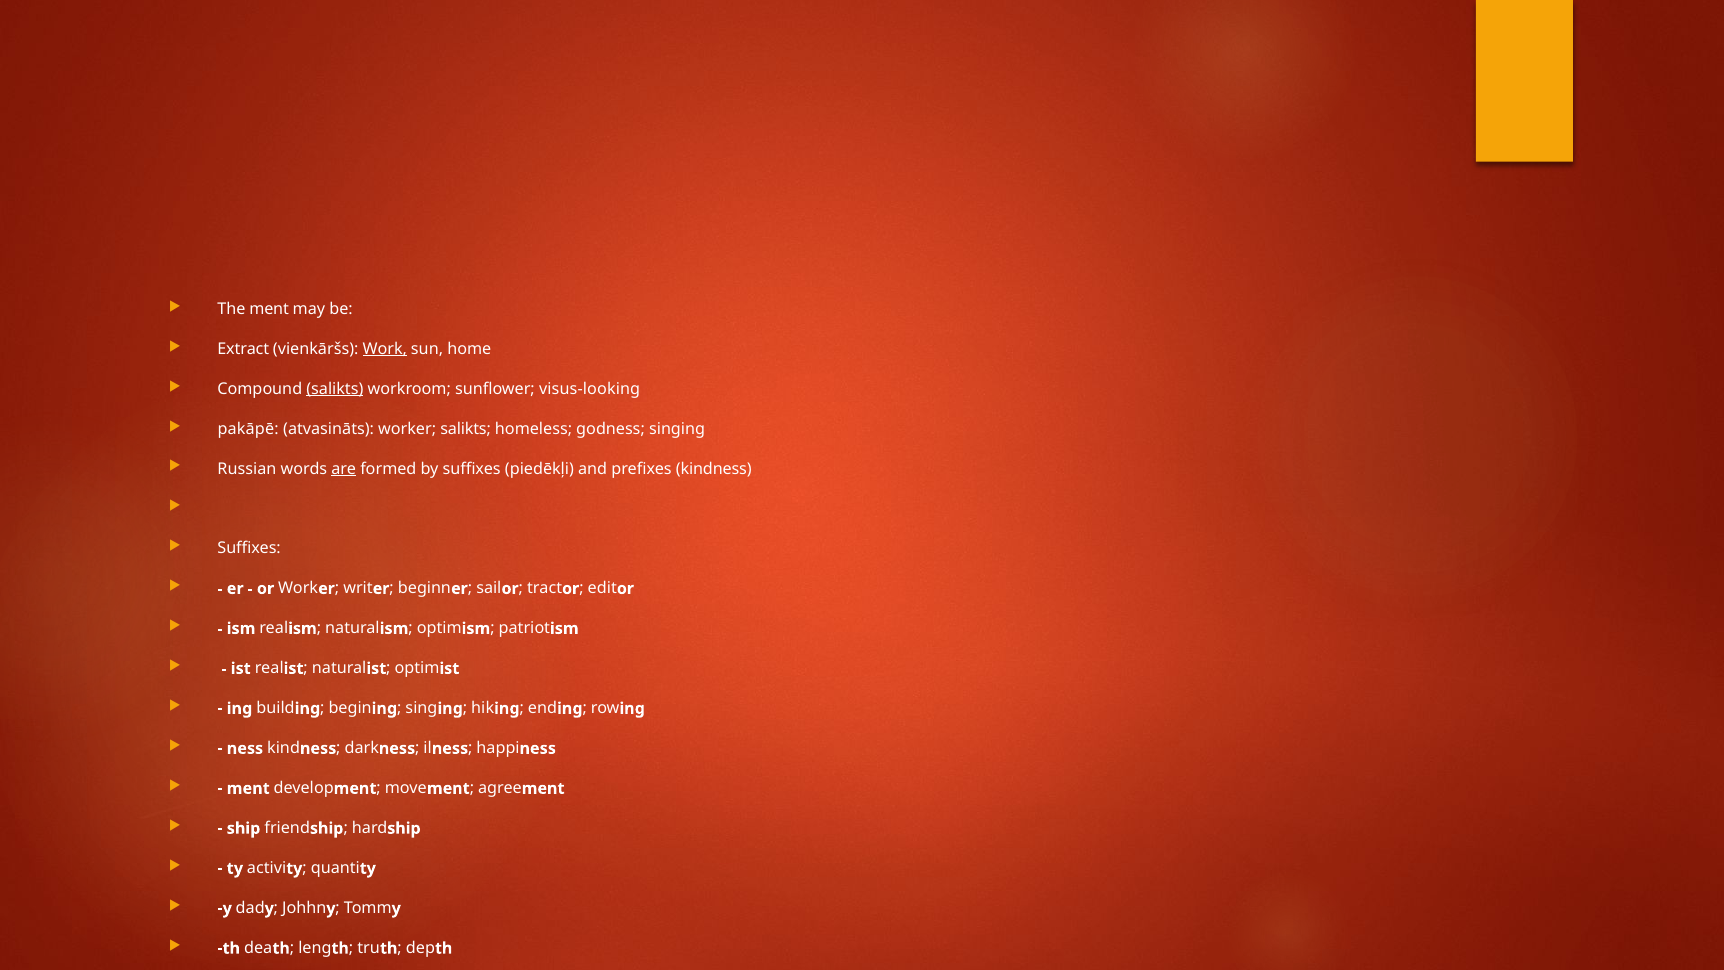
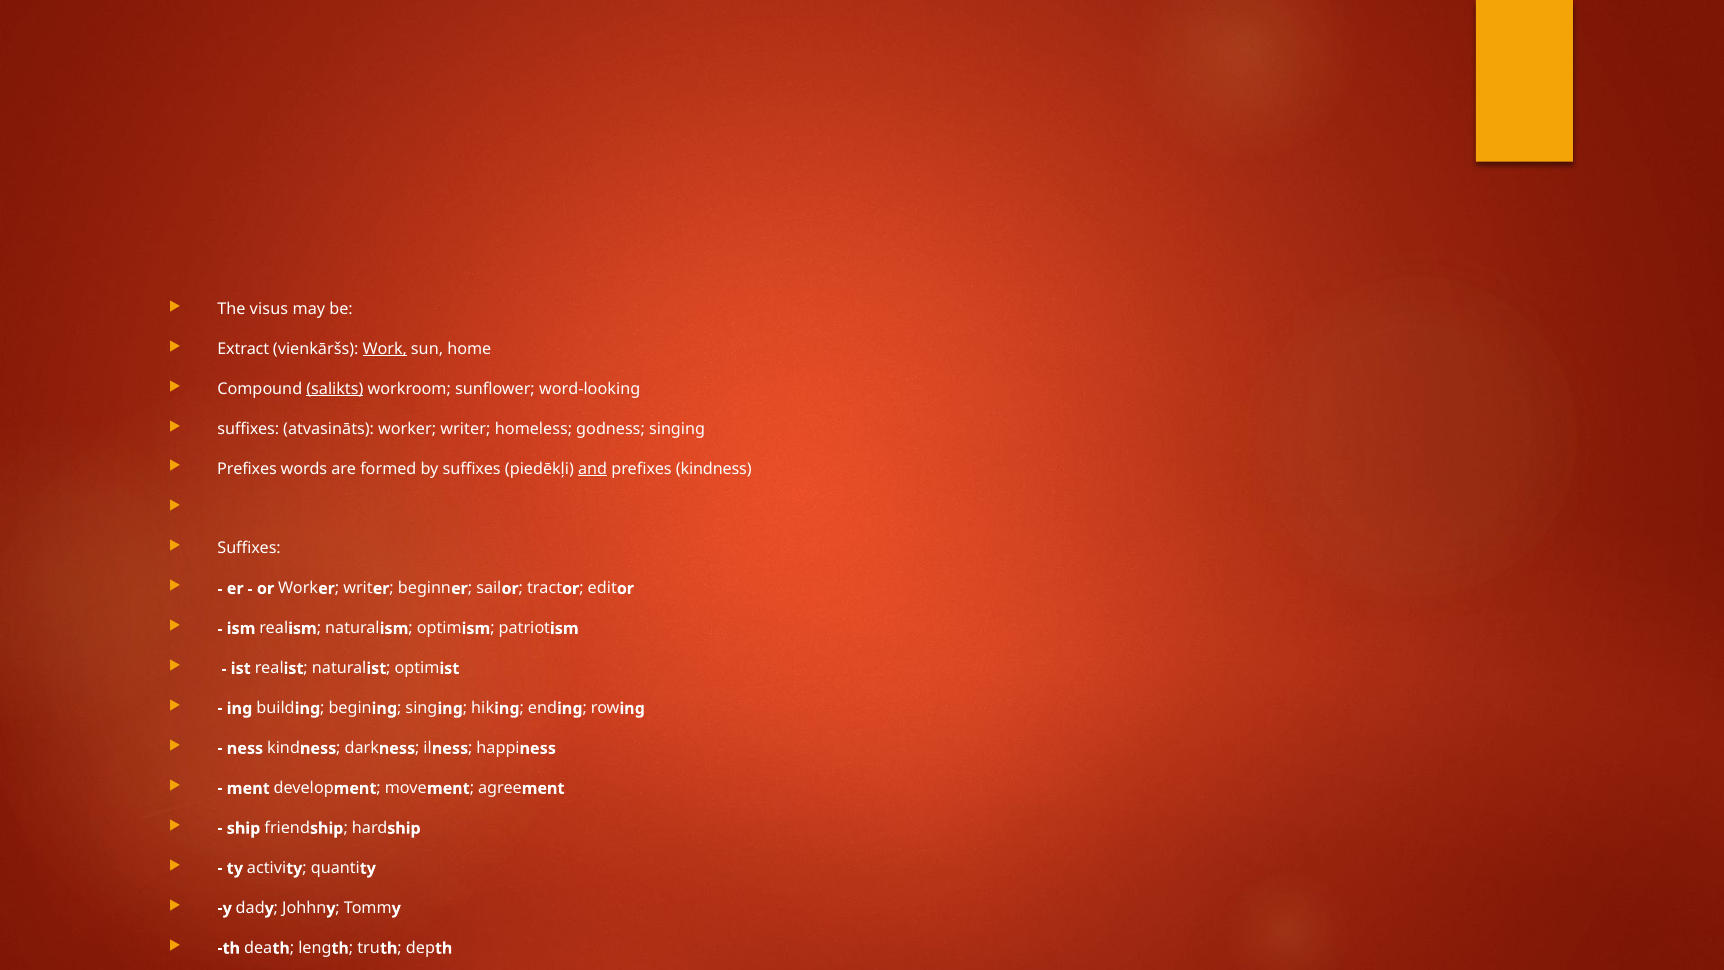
The ment: ment -> visus (269, 309)
visus-looking: visus-looking -> word-looking (590, 389)
pakāpē: pakāpē -> suffixes (248, 429)
atvasināts worker salikts: salikts -> writer (465, 429)
Russian: Russian -> Prefixes (247, 469)
are underline: present -> none (344, 469)
and underline: none -> present (593, 469)
